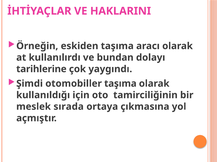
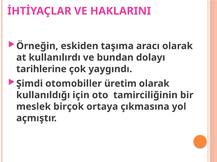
otomobiller taşıma: taşıma -> üretim (120, 84)
sırada: sırada -> birçok (69, 107)
